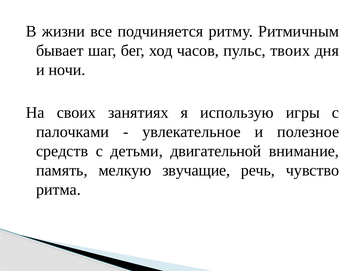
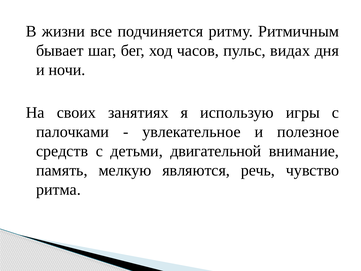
твоих: твоих -> видах (290, 51)
звучащие: звучащие -> являются (196, 170)
